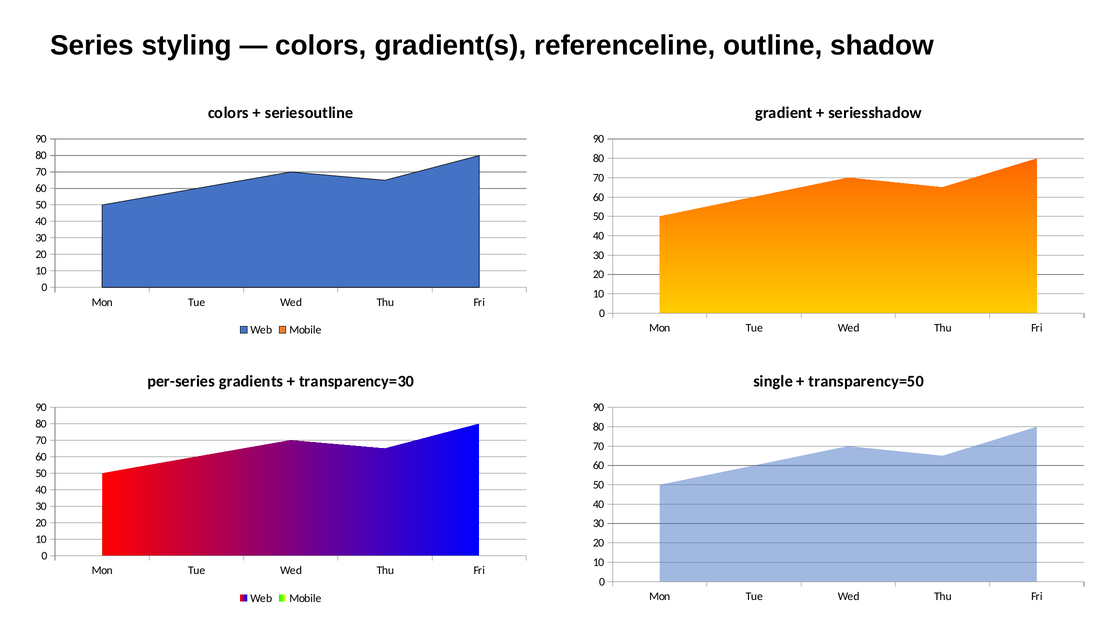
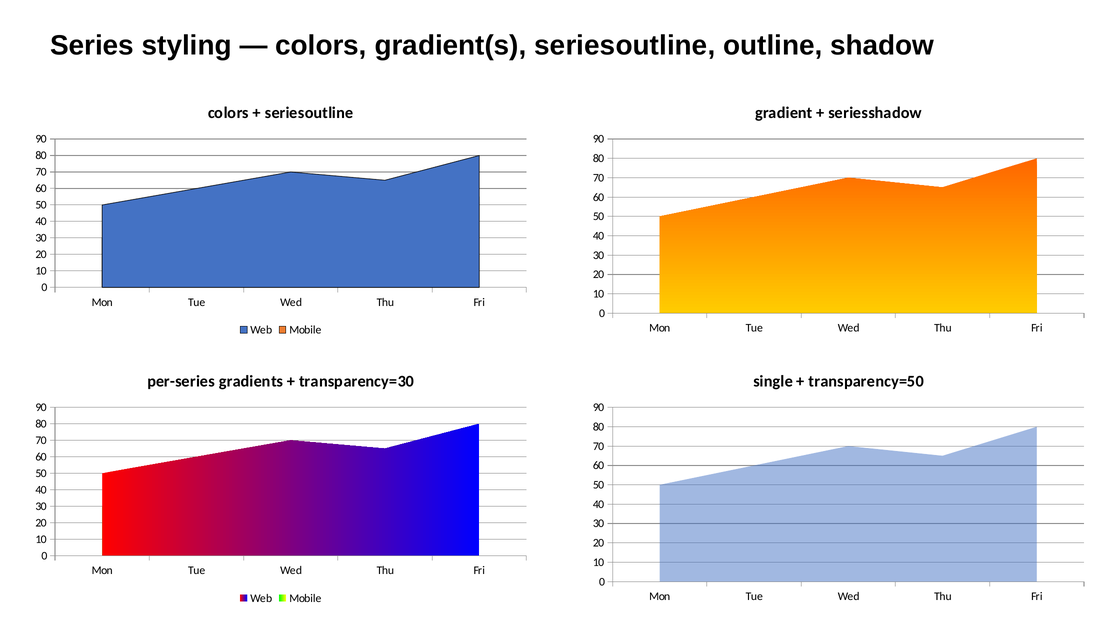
gradient(s referenceline: referenceline -> seriesoutline (625, 45)
